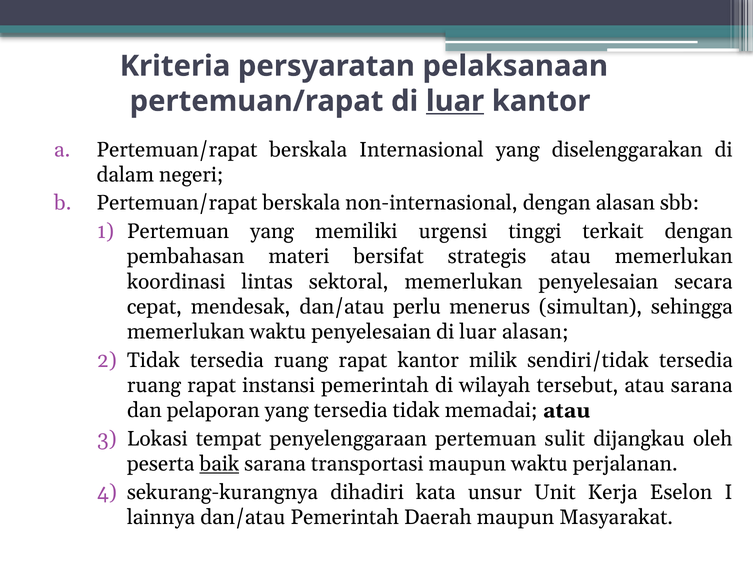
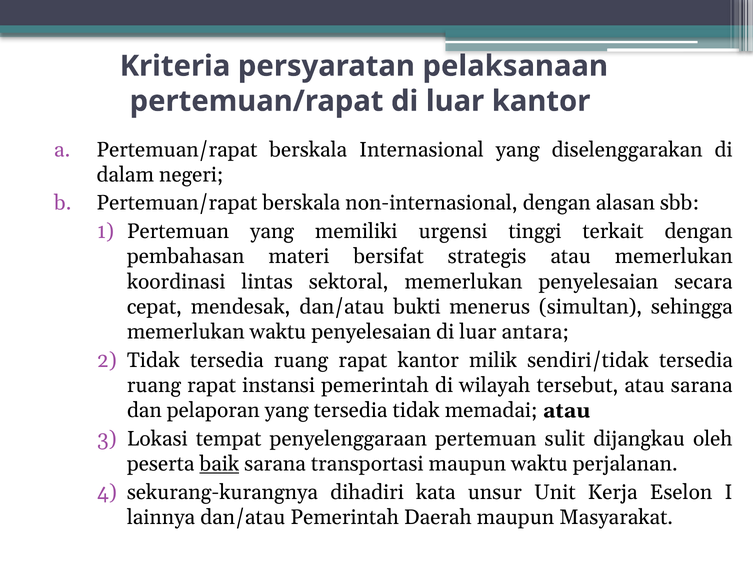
luar underline: present -> none (455, 101)
perlu: perlu -> bukti (417, 307)
luar alasan: alasan -> antara (535, 332)
